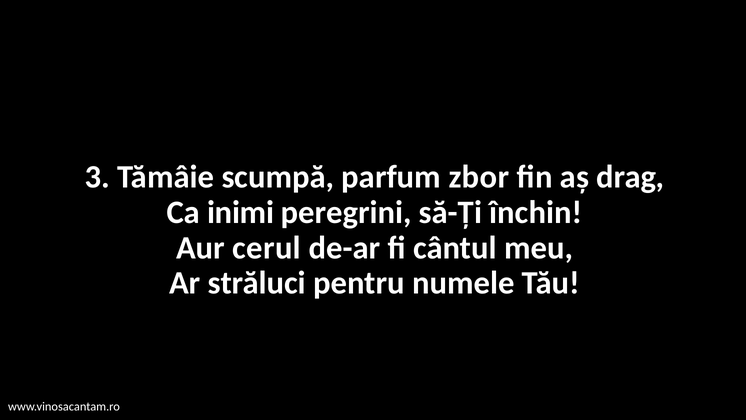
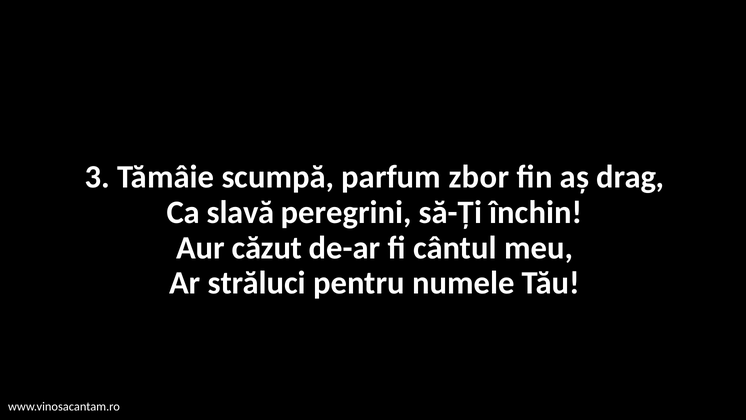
inimi: inimi -> slavă (241, 212)
cerul: cerul -> căzut (267, 248)
